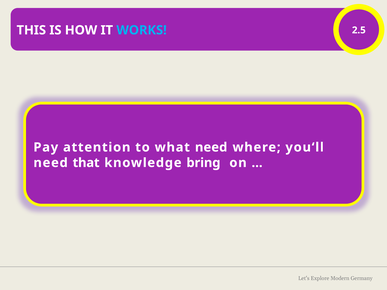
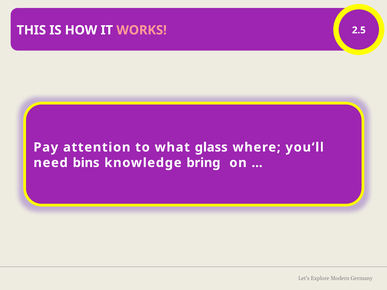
WORKS colour: light blue -> pink (142, 30)
what need: need -> glass (211, 147)
that: that -> bins (86, 163)
